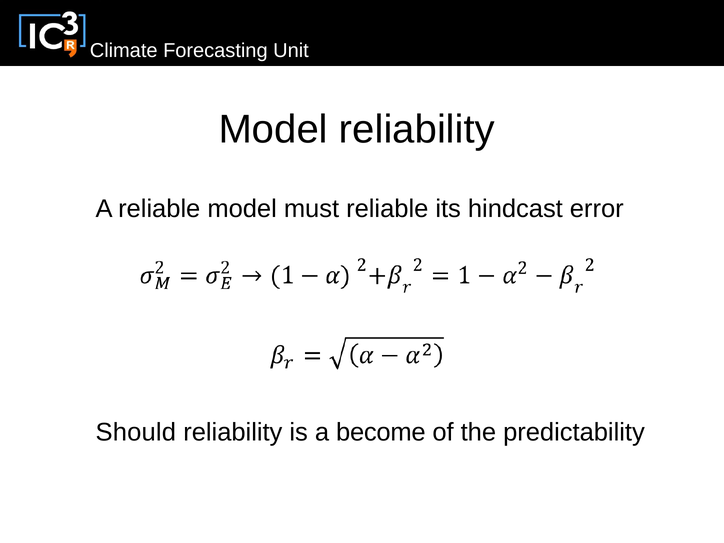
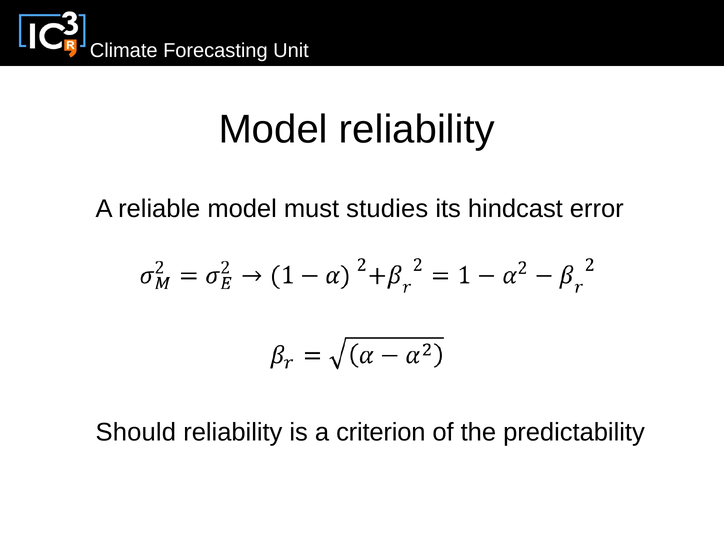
must reliable: reliable -> studies (387, 209)
become: become -> criterion (381, 432)
